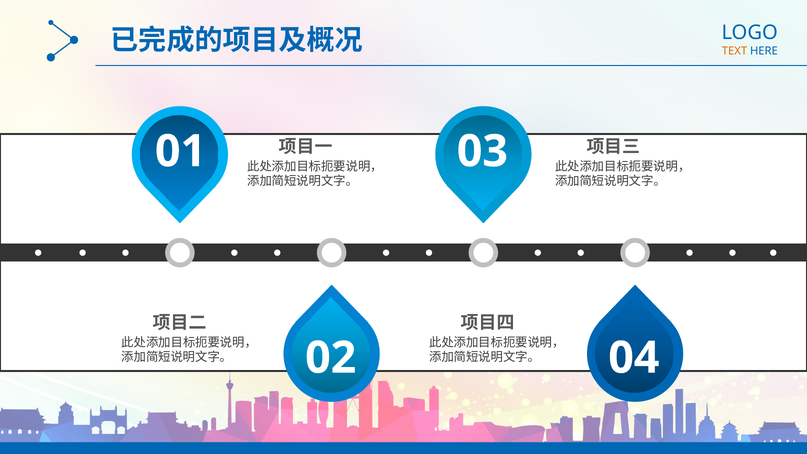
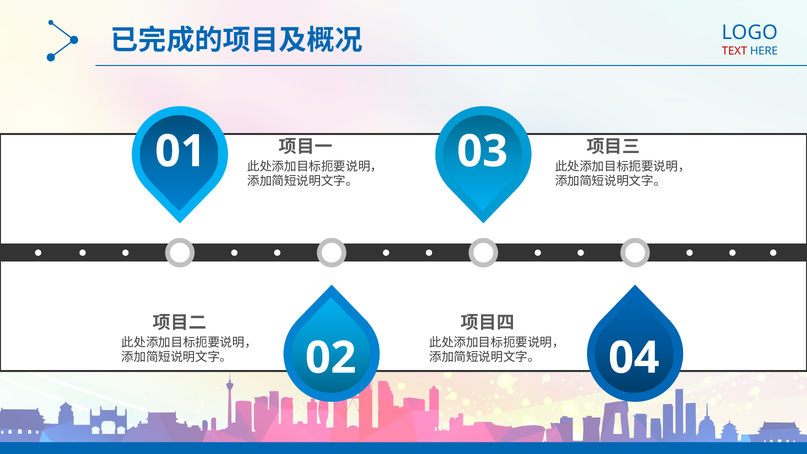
TEXT colour: orange -> red (735, 51)
